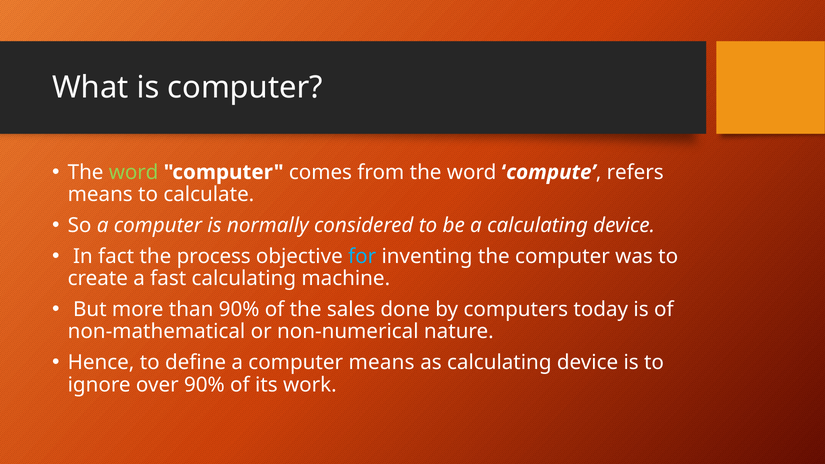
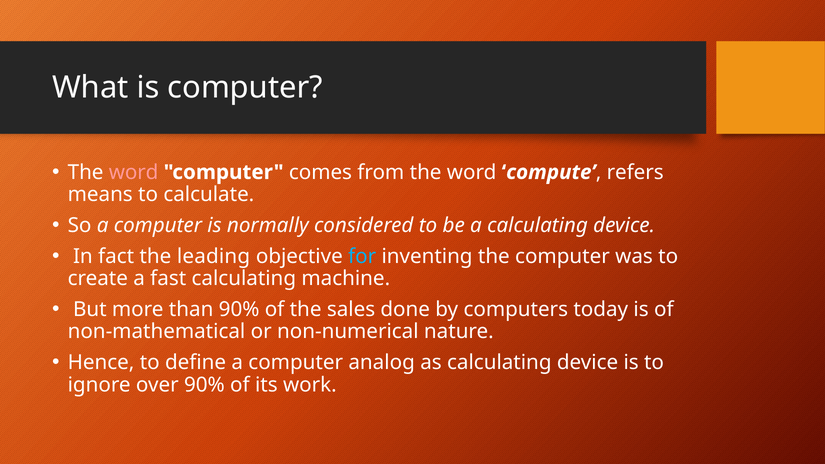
word colour: light green -> pink (134, 172)
process: process -> leading (213, 256)
computer means: means -> analog (382, 362)
